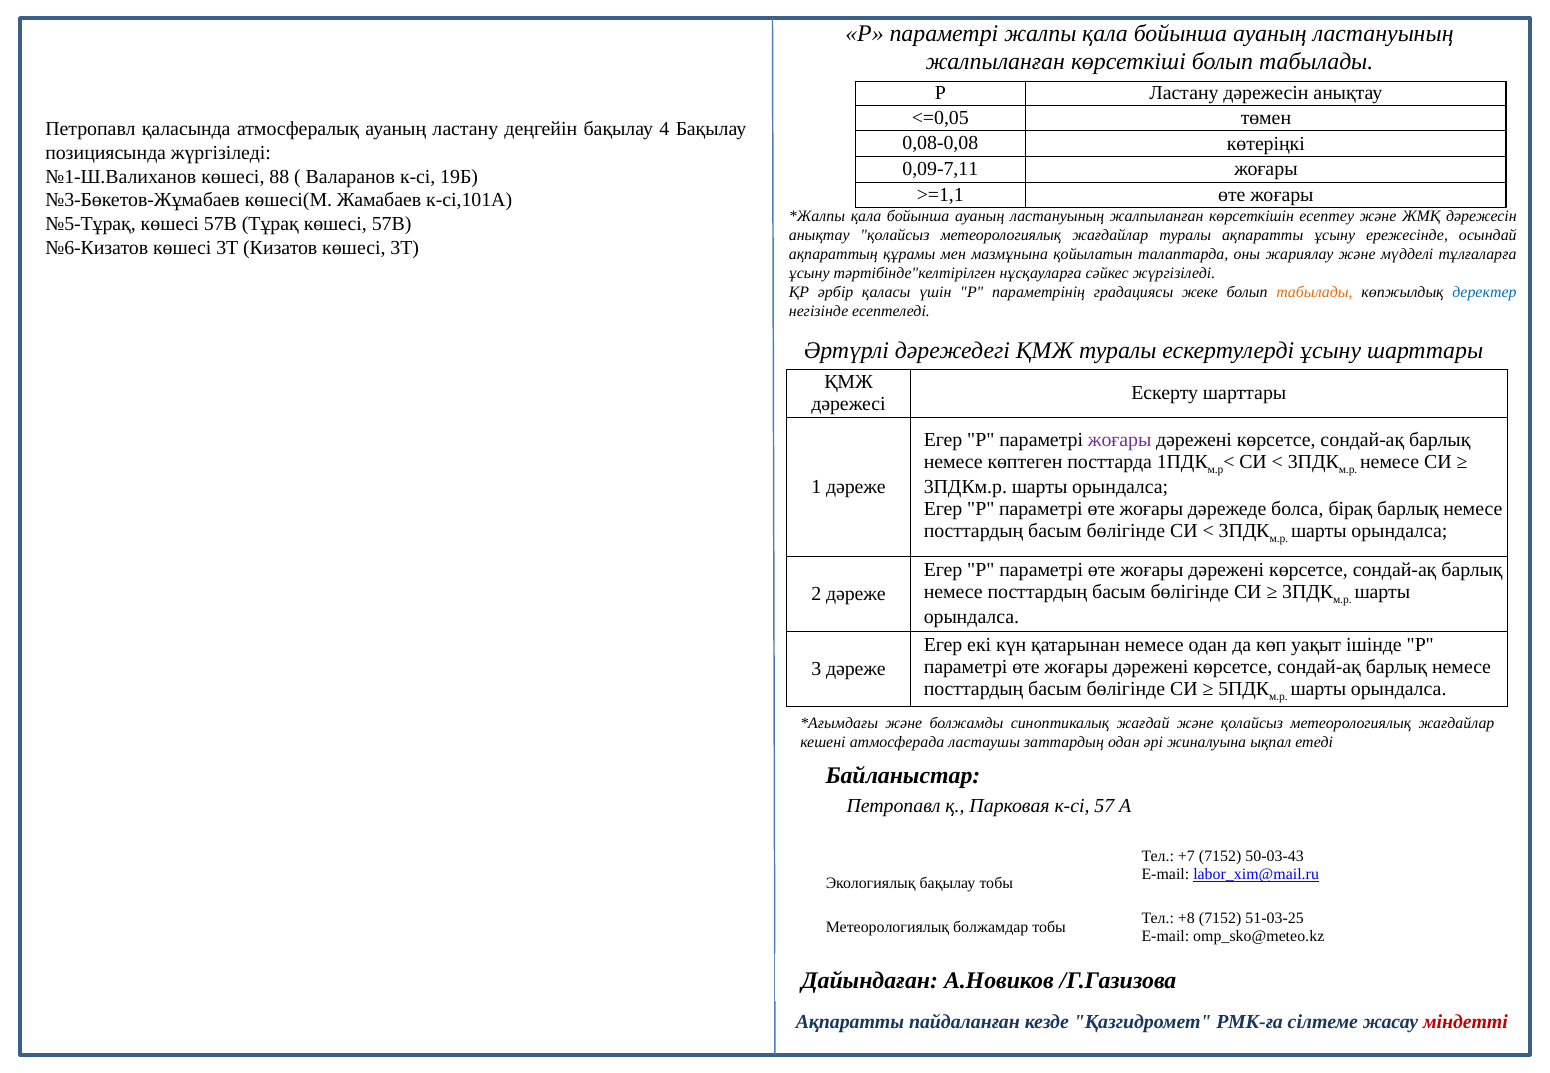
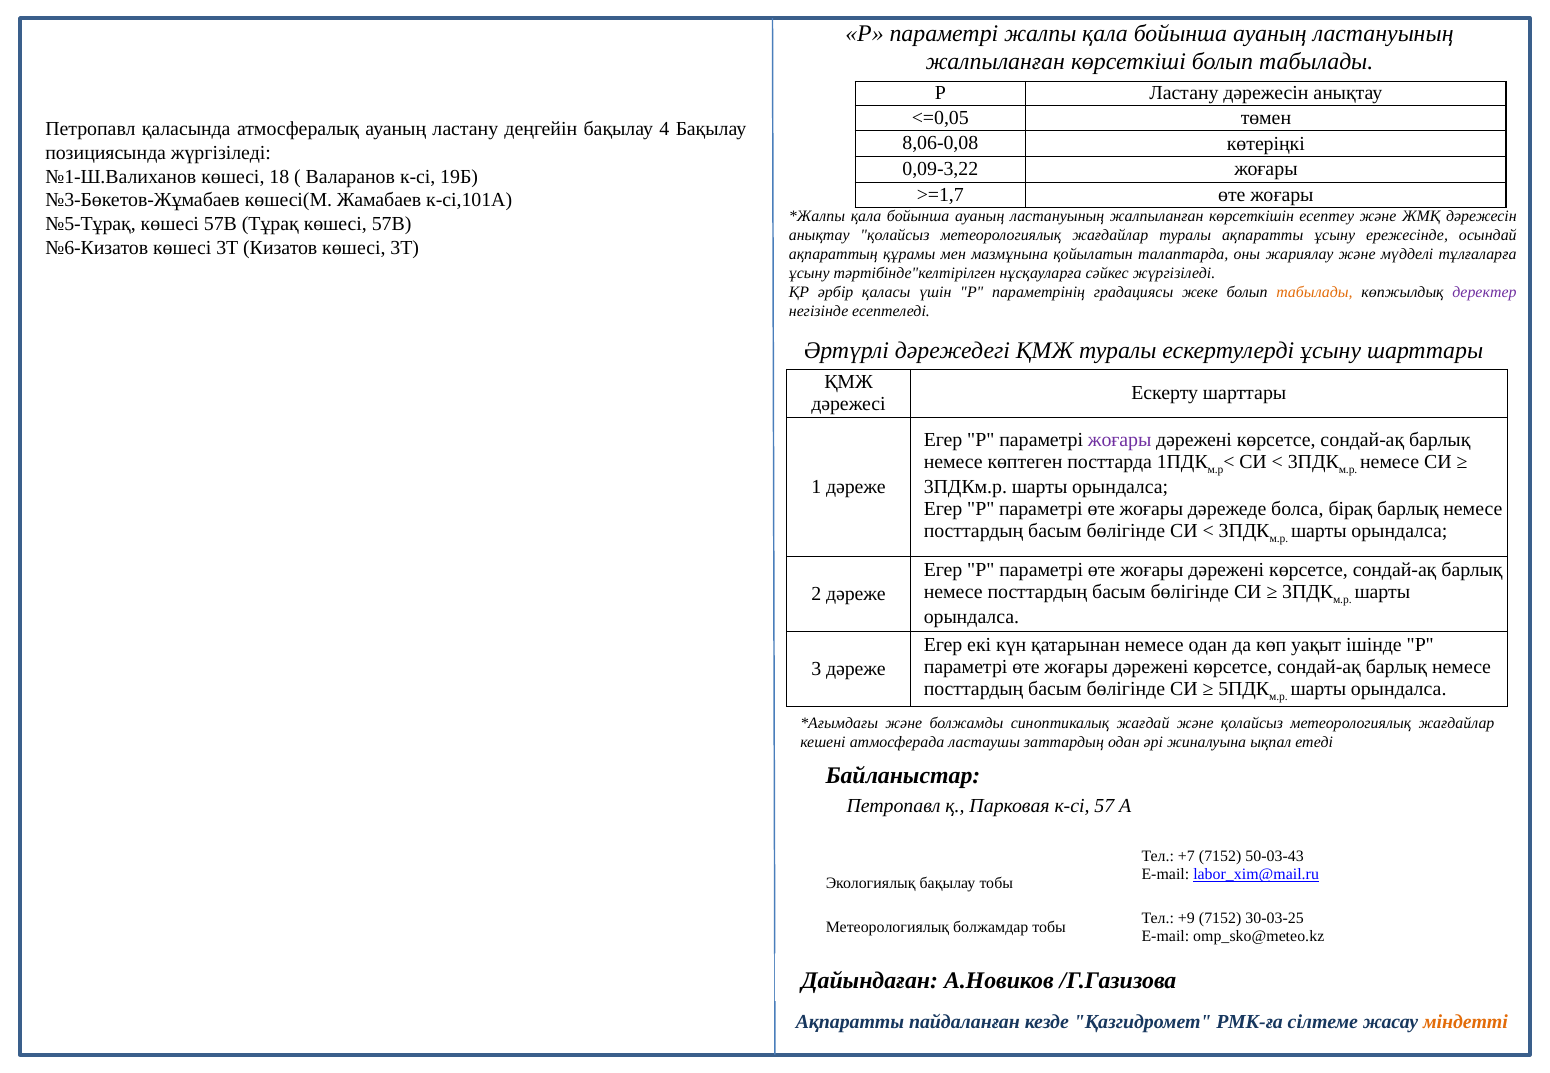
0,08-0,08: 0,08-0,08 -> 8,06-0,08 (940, 143)
0,09-7,11: 0,09-7,11 -> 0,09-3,22 (940, 169)
88: 88 -> 18 (279, 176)
>=1,1: >=1,1 -> >=1,7 (940, 195)
деректер colour: blue -> purple (1484, 293)
+8: +8 -> +9 (1186, 919)
51-03-25: 51-03-25 -> 30-03-25 (1275, 919)
міндетті colour: red -> orange (1465, 1022)
